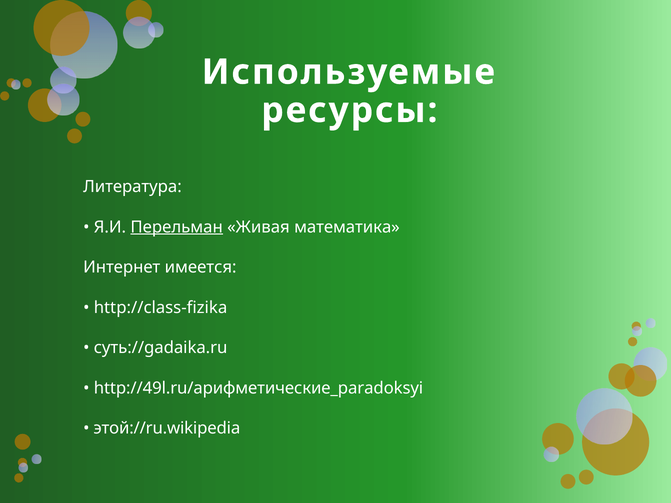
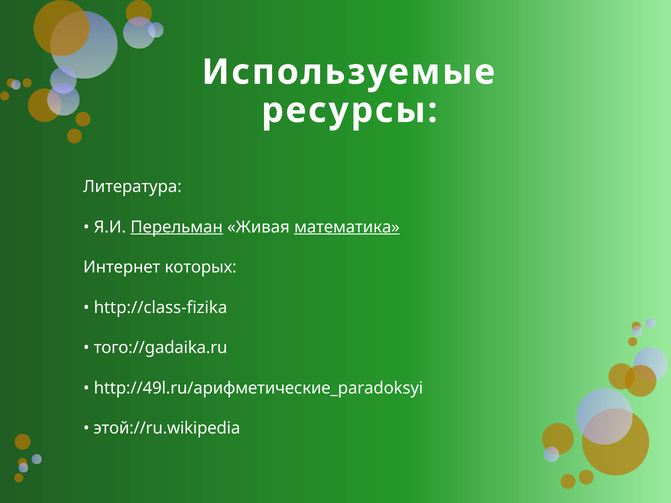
математика underline: none -> present (347, 227)
имеется: имеется -> которых (201, 267)
суть://gadaika.ru: суть://gadaika.ru -> того://gadaika.ru (161, 348)
